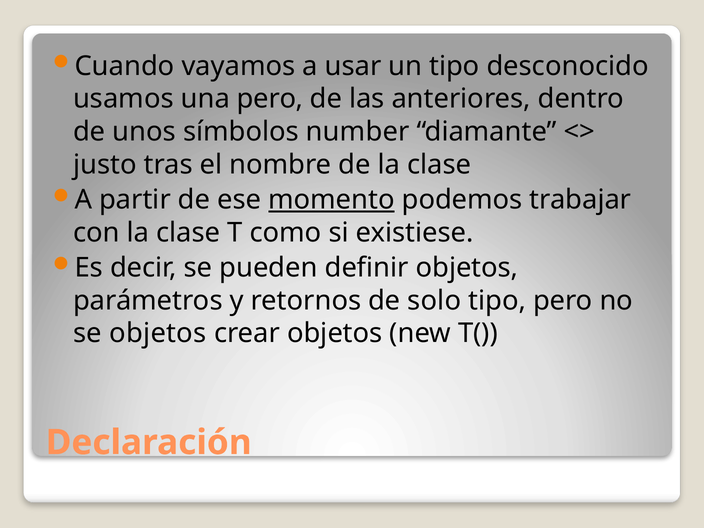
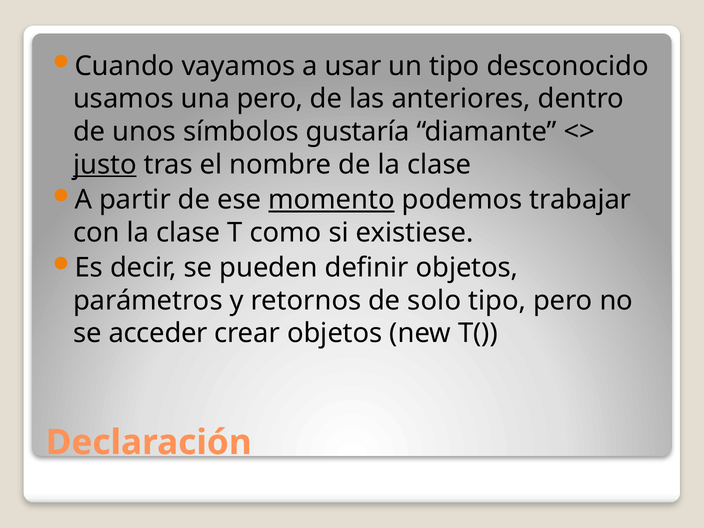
number: number -> gustaría (358, 132)
justo underline: none -> present (105, 165)
se objetos: objetos -> acceder (158, 333)
